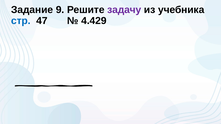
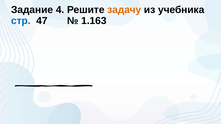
9: 9 -> 4 (60, 10)
задачу colour: purple -> orange (124, 10)
4.429: 4.429 -> 1.163 (94, 21)
